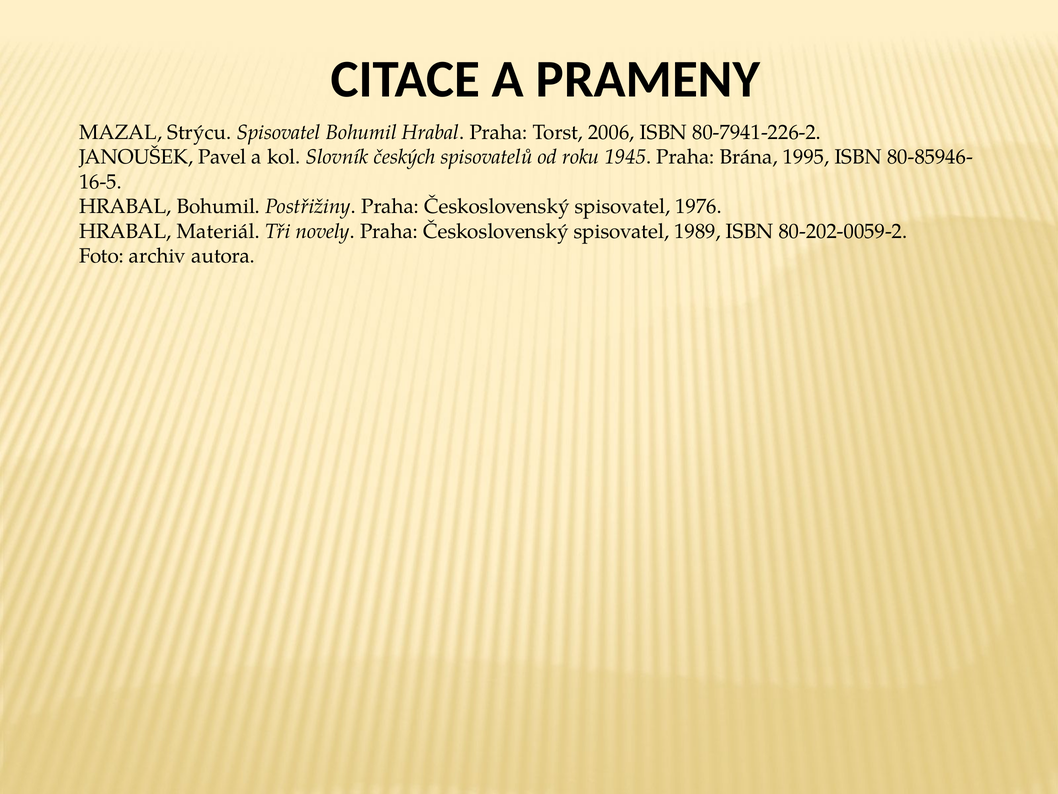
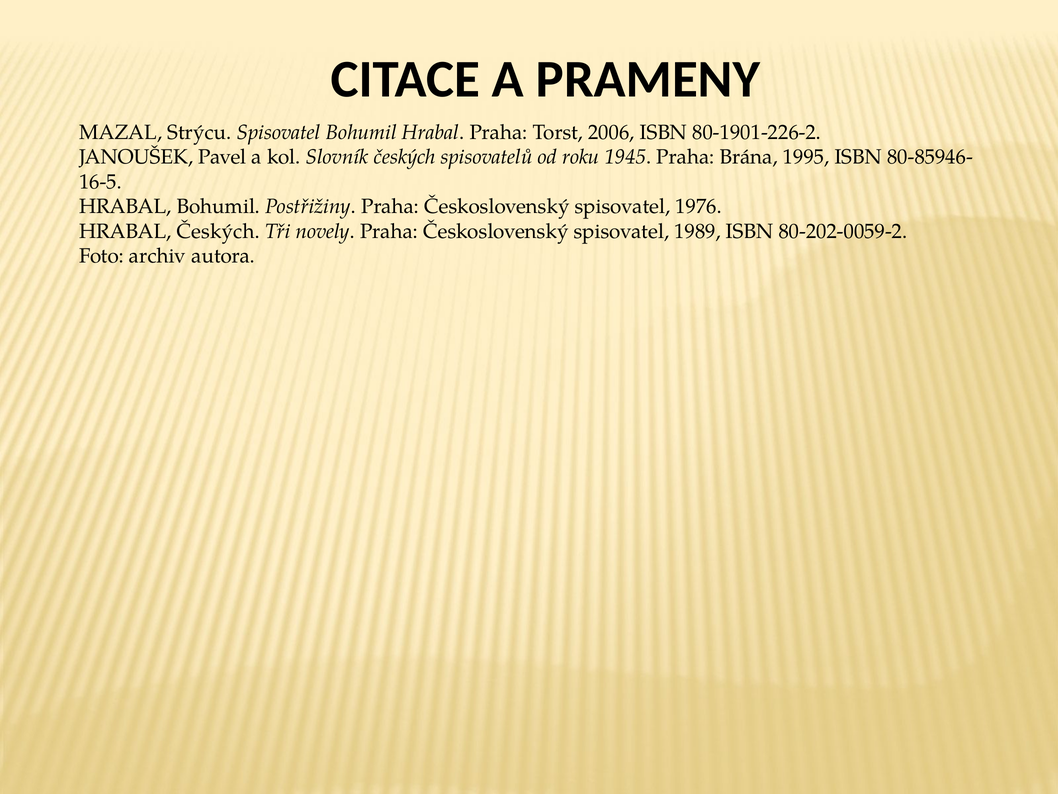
80-7941-226-2: 80-7941-226-2 -> 80-1901-226-2 (757, 132)
HRABAL Materiál: Materiál -> Českých (218, 231)
